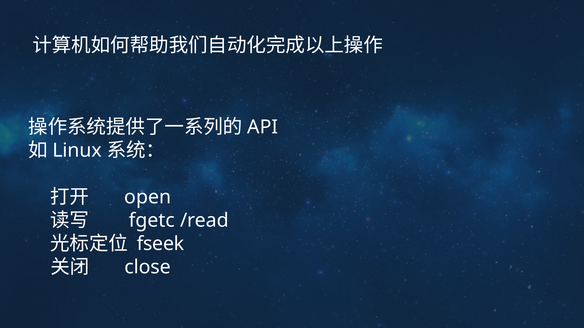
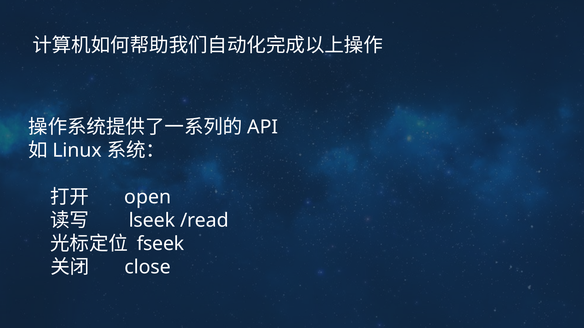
fgetc: fgetc -> lseek (152, 221)
